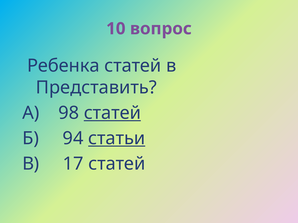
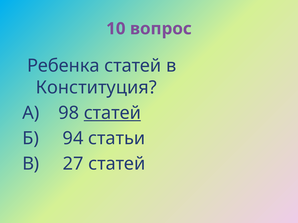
Представить: Представить -> Конституция (96, 88)
статьи underline: present -> none (117, 139)
17: 17 -> 27 (73, 164)
